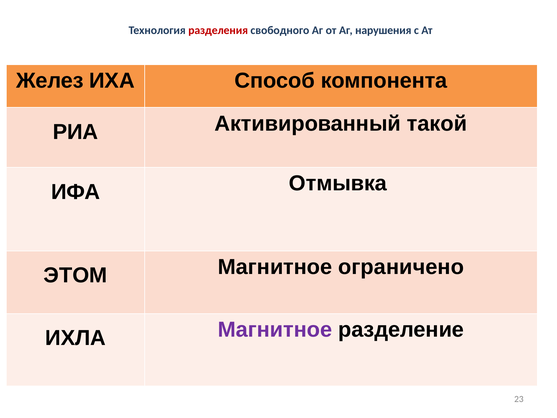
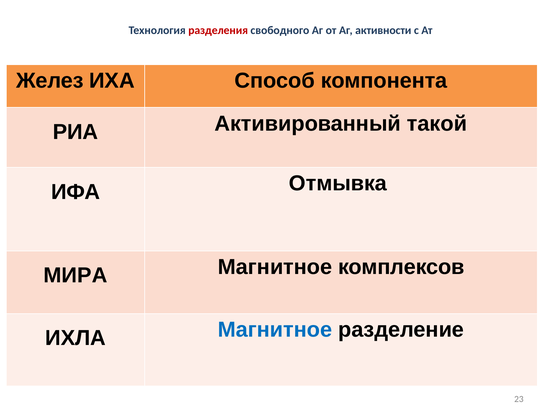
нарушения: нарушения -> активности (383, 30)
ЭТОМ: ЭТОМ -> МИРА (75, 275)
ограничено: ограничено -> комплексов (401, 267)
Магнитное colour: purple -> blue (275, 330)
